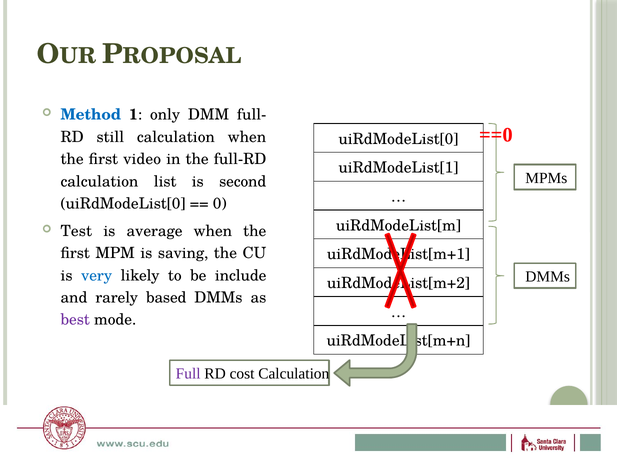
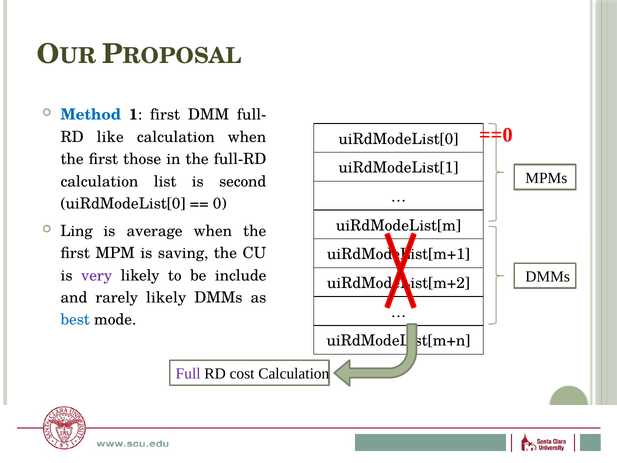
1 only: only -> first (165, 115)
still: still -> like (110, 137)
video: video -> those (142, 159)
Test: Test -> Ling (76, 231)
very colour: blue -> purple (97, 275)
rarely based: based -> likely (166, 298)
best colour: purple -> blue (75, 320)
